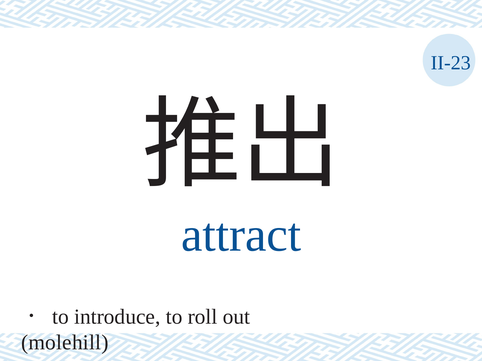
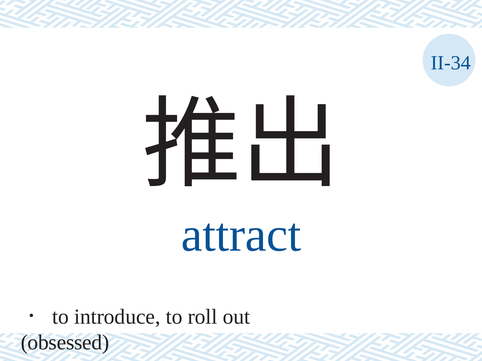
II-23: II-23 -> II-34 (451, 63)
molehill: molehill -> obsessed (65, 343)
